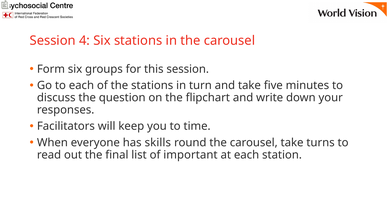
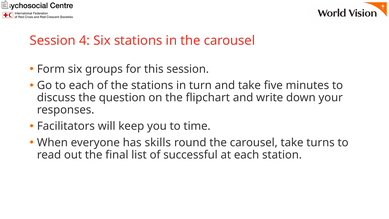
important: important -> successful (190, 155)
